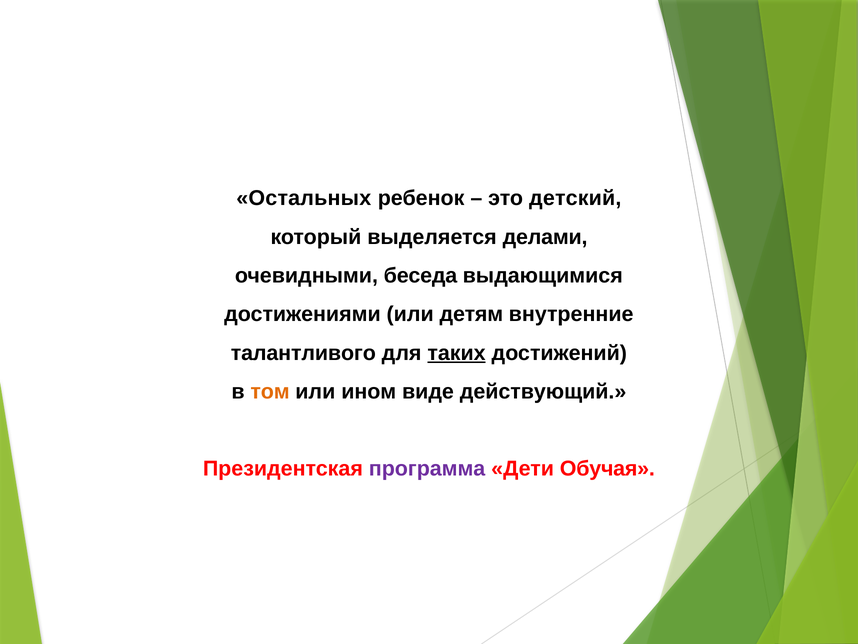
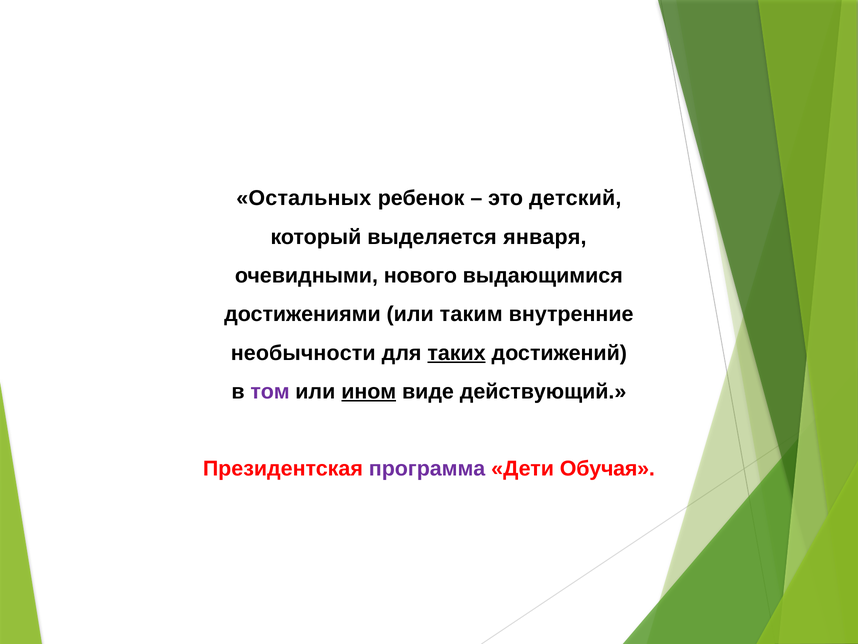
делами: делами -> января (545, 237)
беседа: беседа -> нового (420, 275)
детям: детям -> таким (471, 314)
талантливого: талантливого -> необычности (303, 353)
том colour: orange -> purple (270, 391)
ином underline: none -> present (369, 391)
